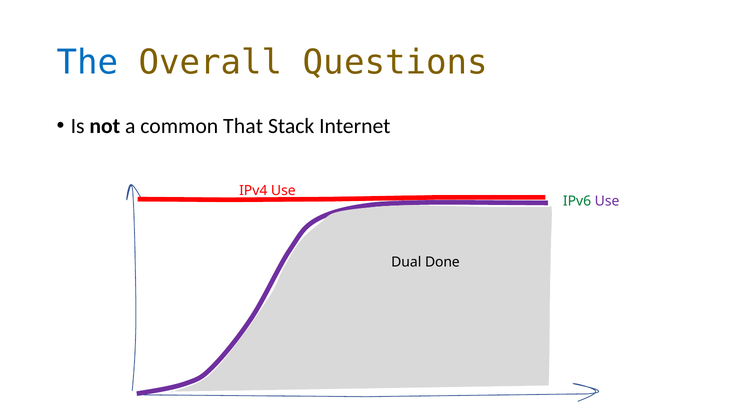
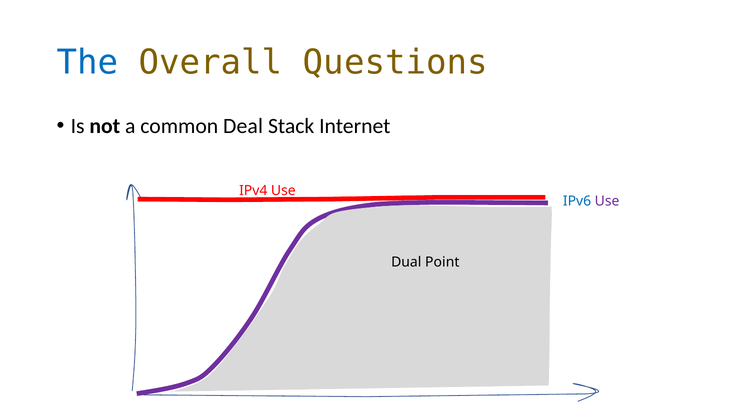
That: That -> Deal (243, 126)
IPv6 colour: green -> blue (577, 201)
Done: Done -> Point (442, 262)
